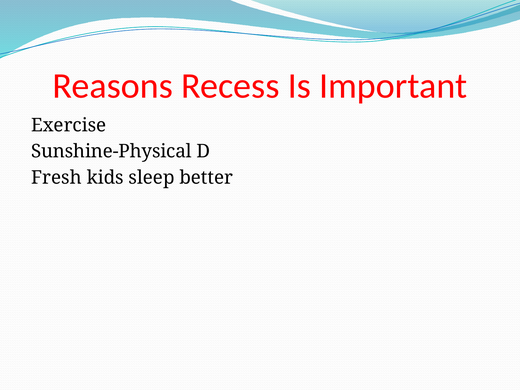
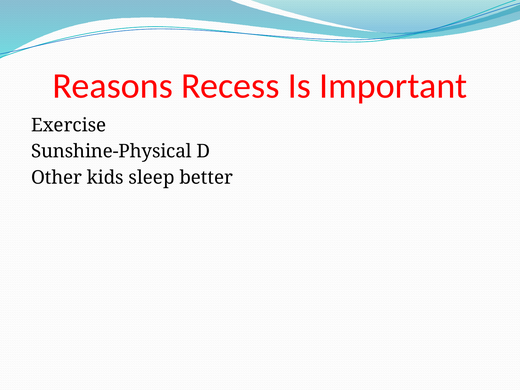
Fresh: Fresh -> Other (57, 178)
